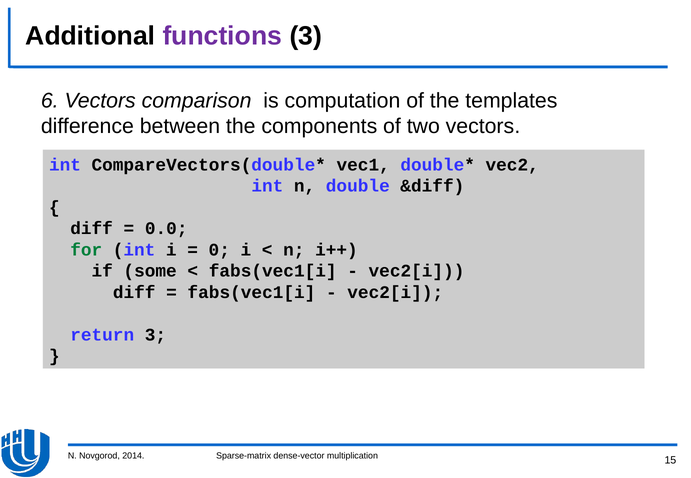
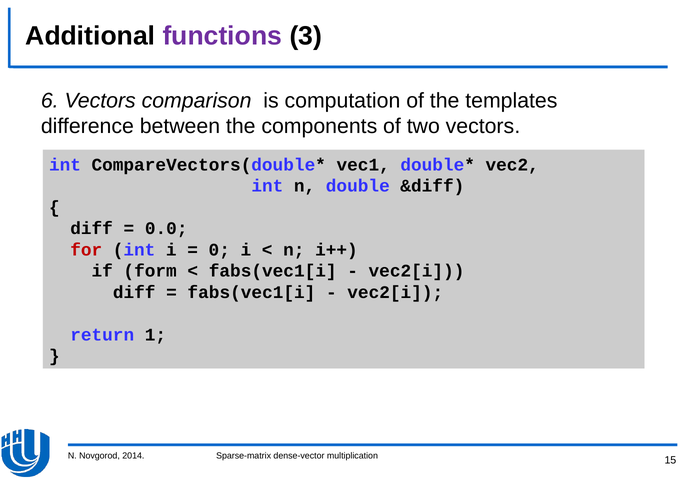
for colour: green -> red (86, 250)
some: some -> form (150, 271)
return 3: 3 -> 1 (155, 335)
